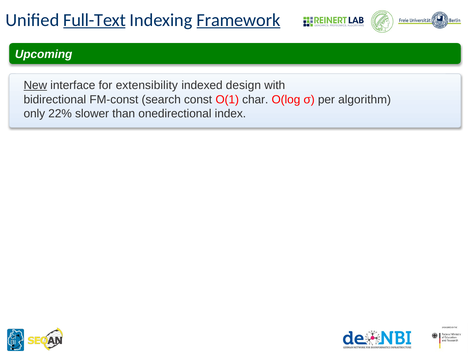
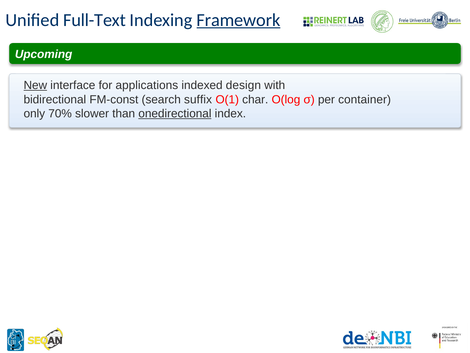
Full-Text underline: present -> none (95, 20)
extensibility: extensibility -> applications (147, 85)
const: const -> suffix (198, 99)
algorithm: algorithm -> container (365, 99)
22%: 22% -> 70% (60, 113)
onedirectional underline: none -> present (175, 113)
